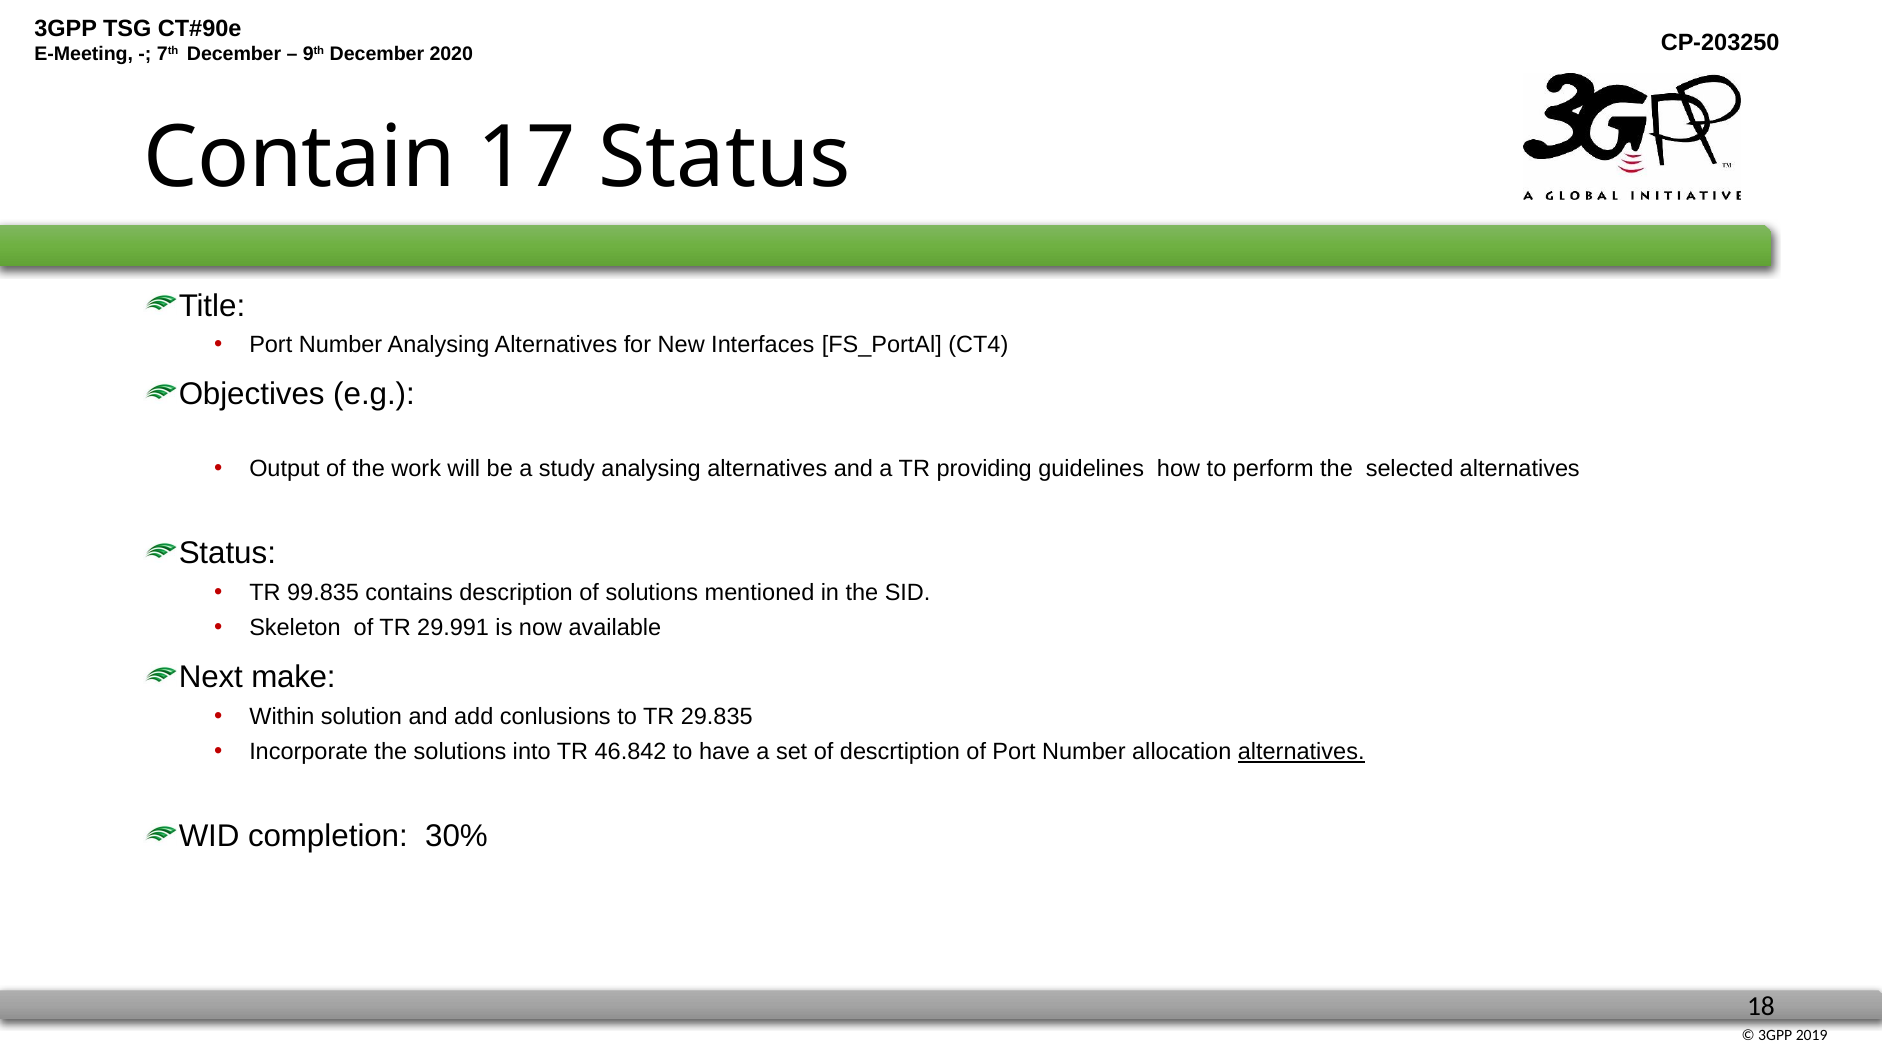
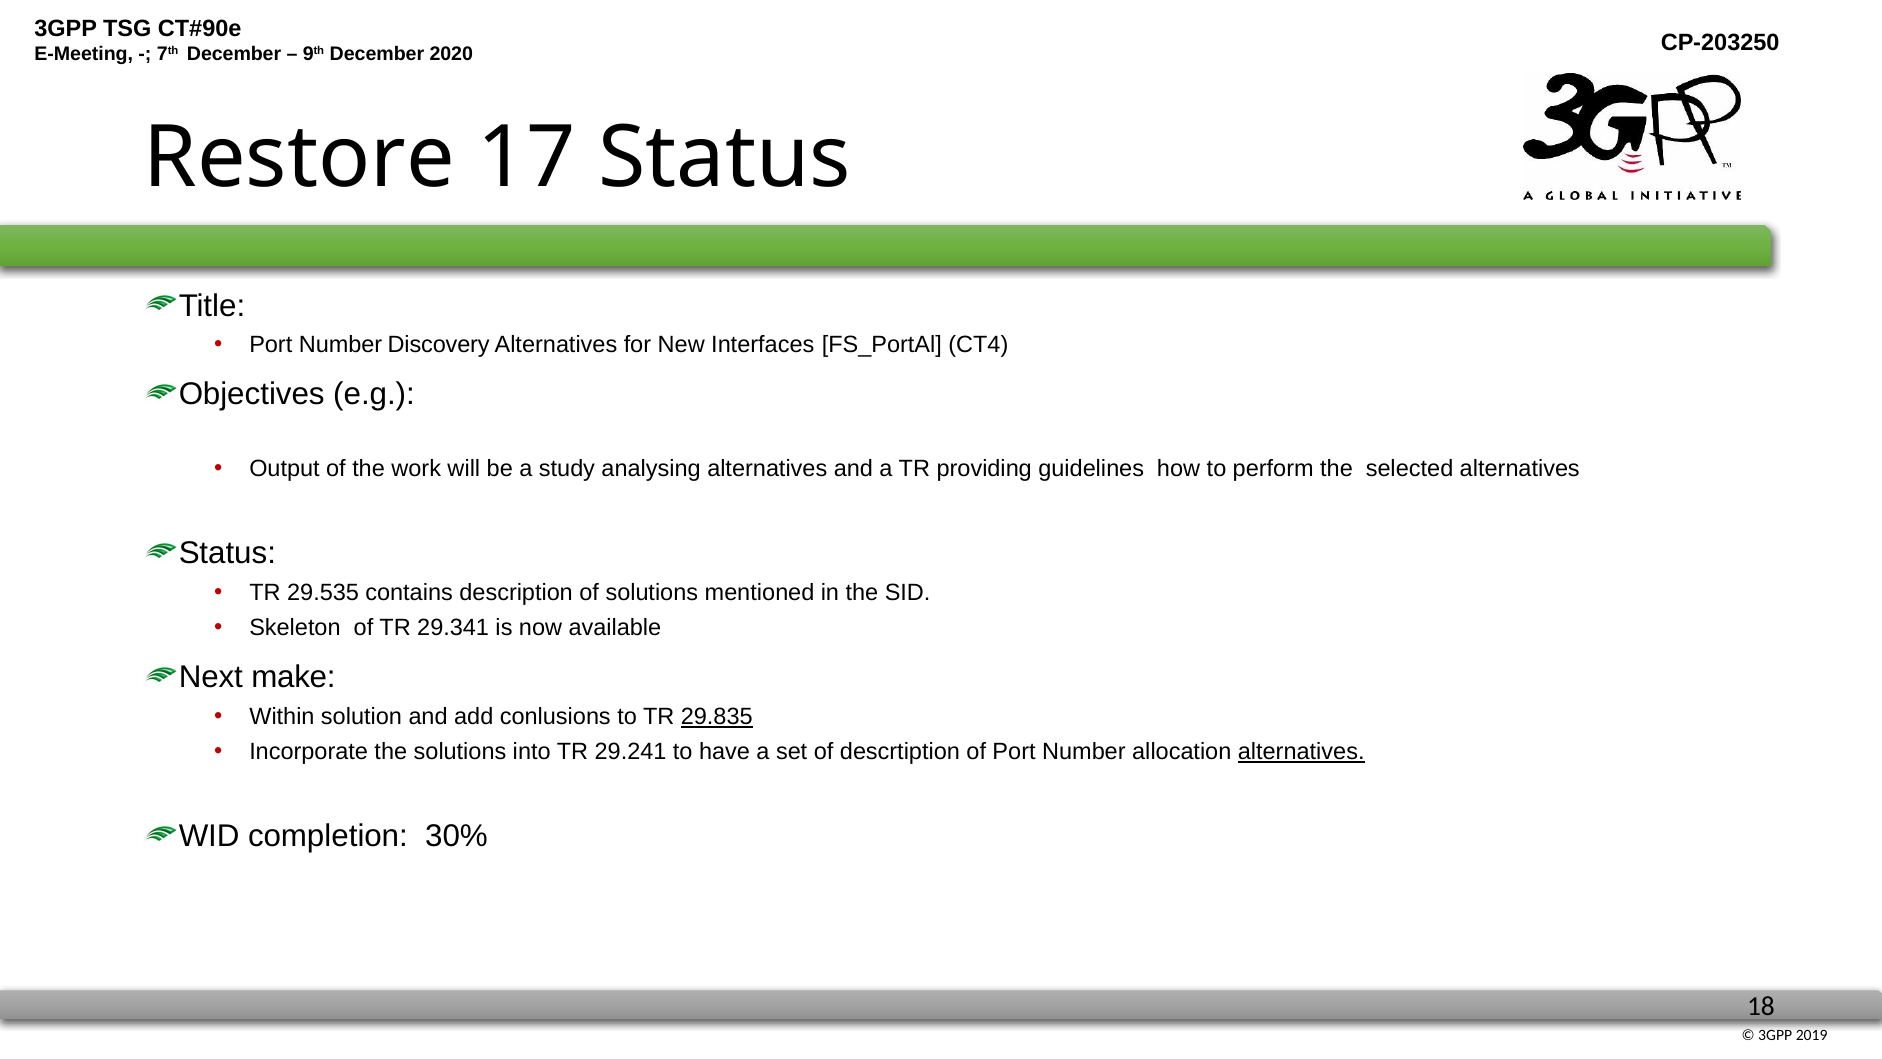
Contain: Contain -> Restore (299, 158)
Number Analysing: Analysing -> Discovery (439, 345)
99.835: 99.835 -> 29.535 (323, 593)
29.991: 29.991 -> 29.341 (453, 628)
29.835 underline: none -> present (717, 716)
46.842: 46.842 -> 29.241 (631, 752)
